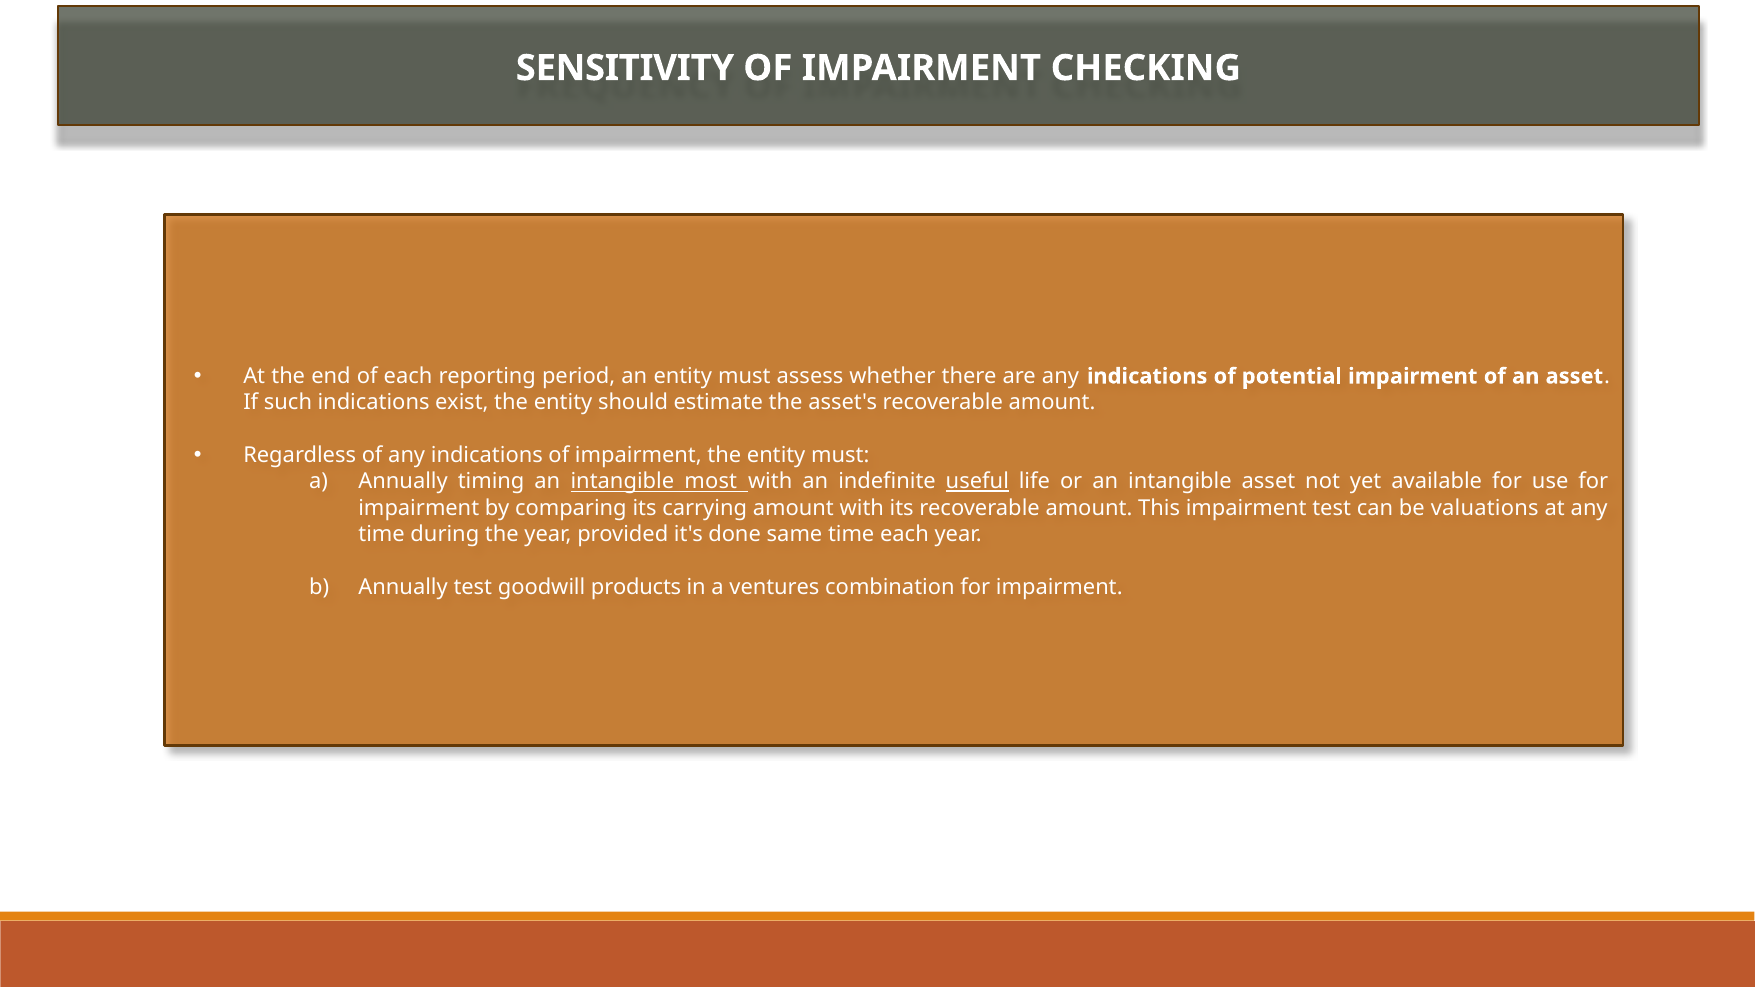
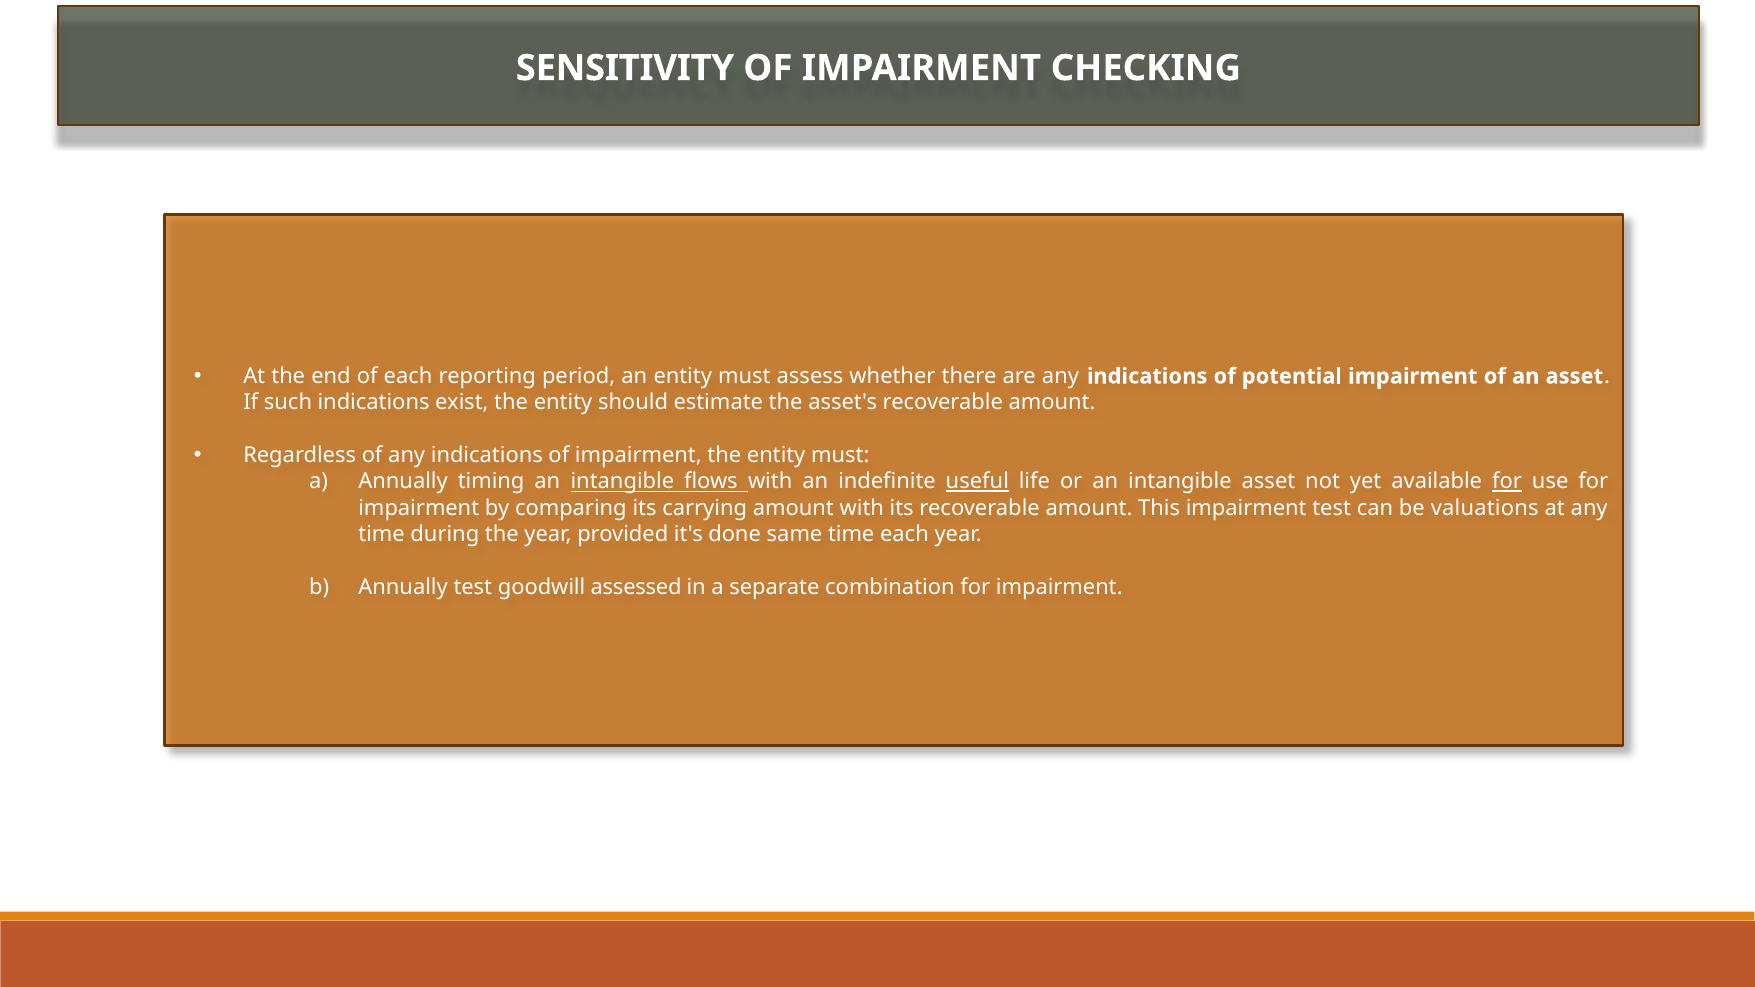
most: most -> flows (711, 482)
for underline: none -> present (1507, 482)
products: products -> assessed (636, 587)
ventures: ventures -> separate (774, 587)
